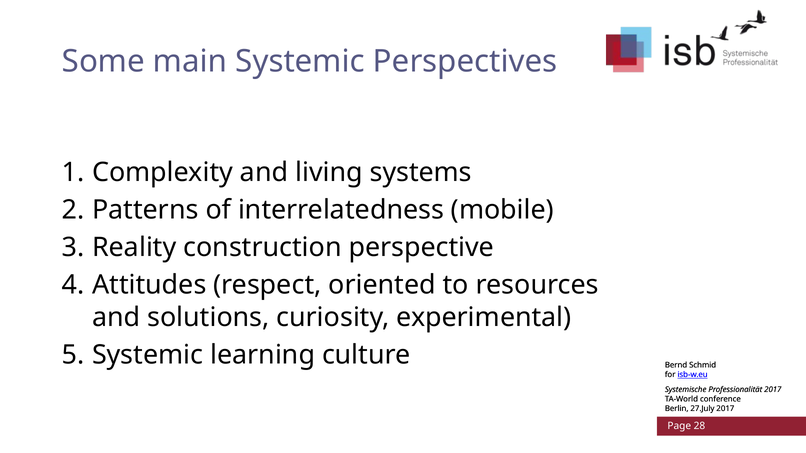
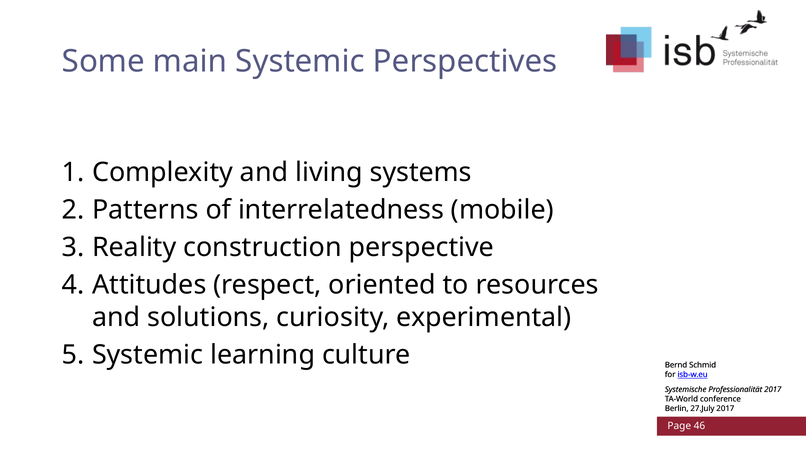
28: 28 -> 46 (699, 426)
